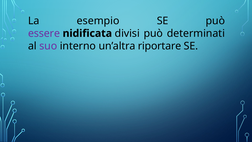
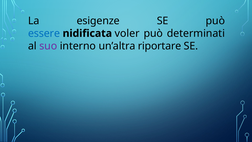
esempio: esempio -> esigenze (98, 21)
essere colour: purple -> blue (44, 33)
divisi: divisi -> voler (127, 33)
